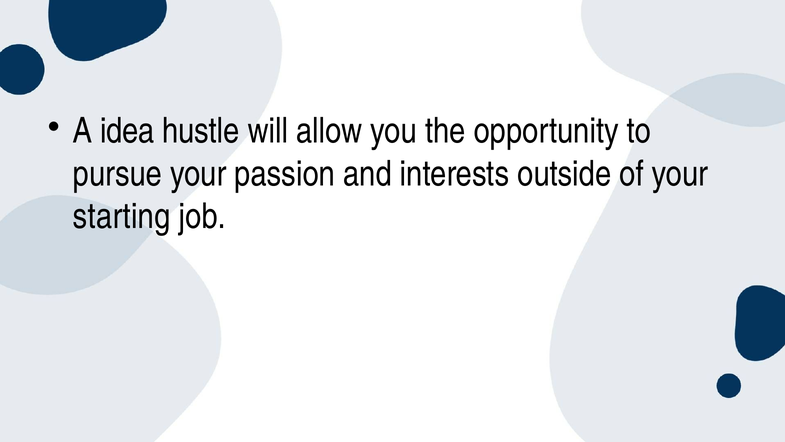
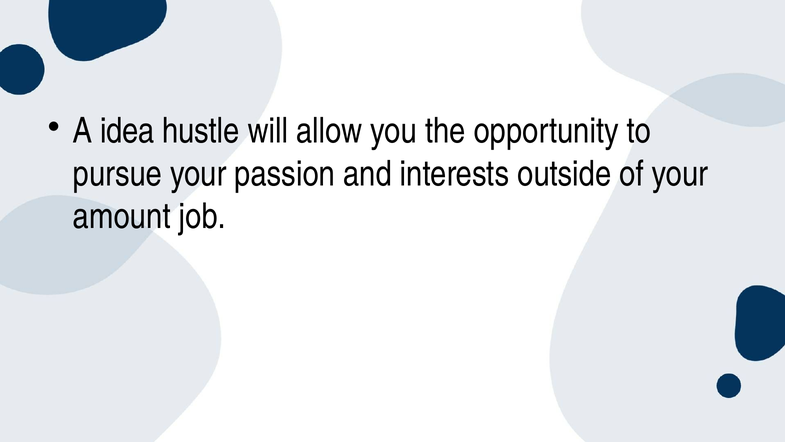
starting: starting -> amount (122, 216)
